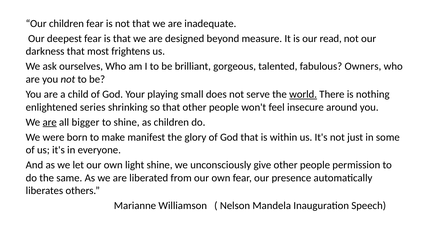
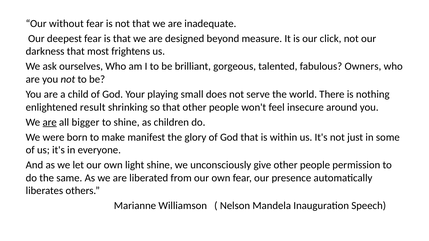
Our children: children -> without (66, 24)
read: read -> click (331, 39)
world underline: present -> none (303, 94)
series: series -> result (93, 107)
